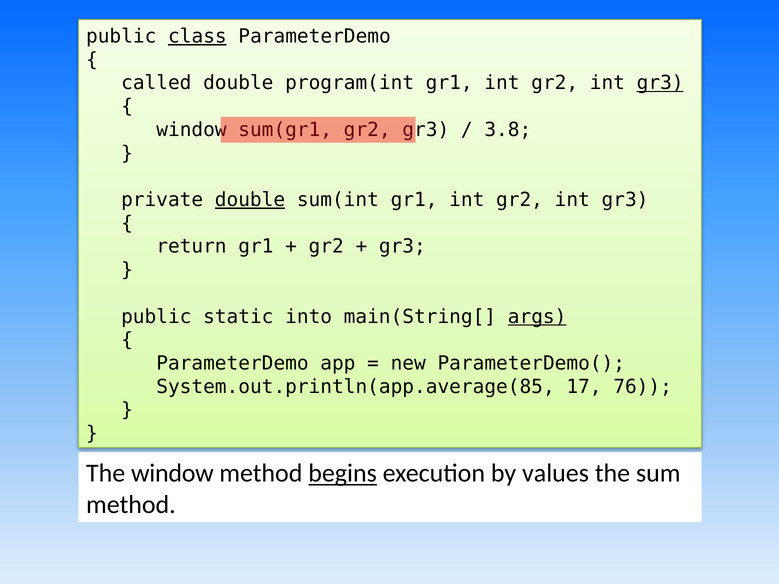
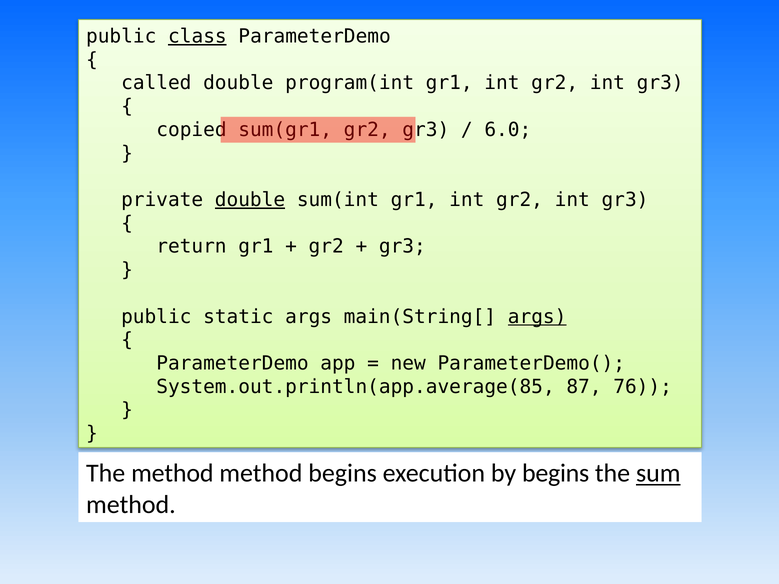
gr3 underline: present -> none (660, 83)
window: window -> copied (191, 130)
3.8: 3.8 -> 6.0 (508, 130)
static into: into -> args (309, 317)
17: 17 -> 87 (584, 387)
The window: window -> method (172, 474)
begins underline: present -> none (343, 474)
by values: values -> begins (556, 474)
sum underline: none -> present (658, 474)
